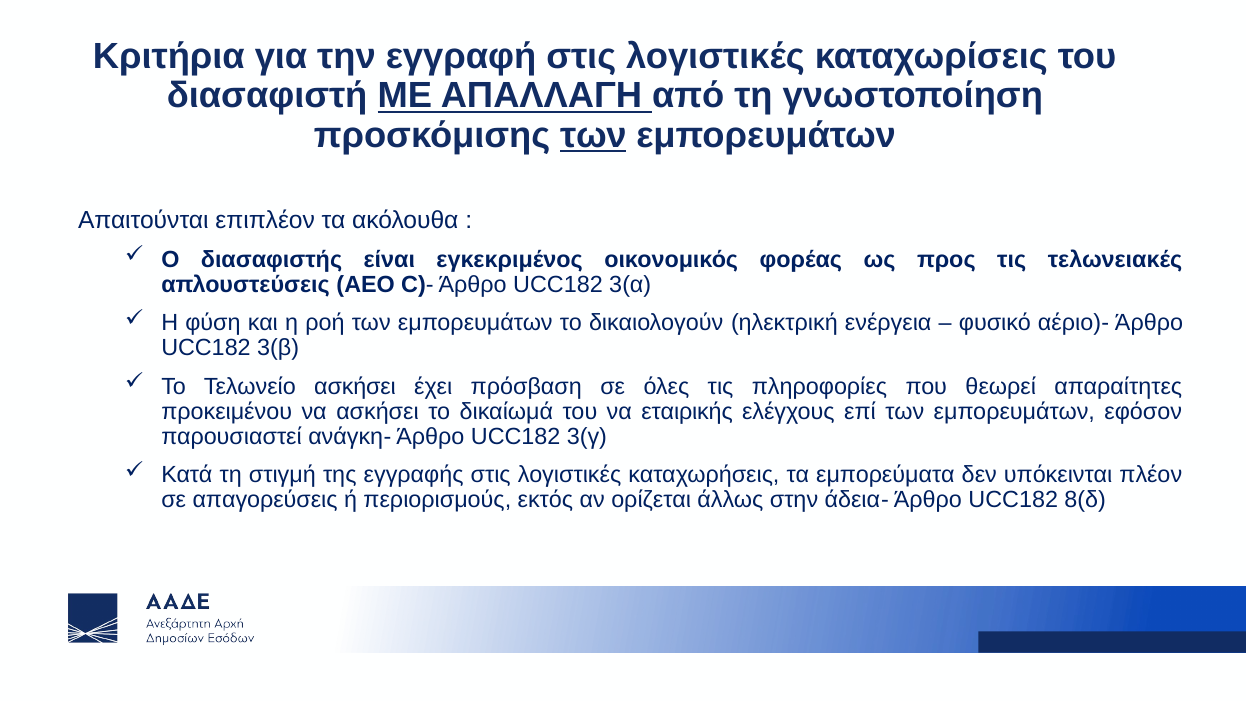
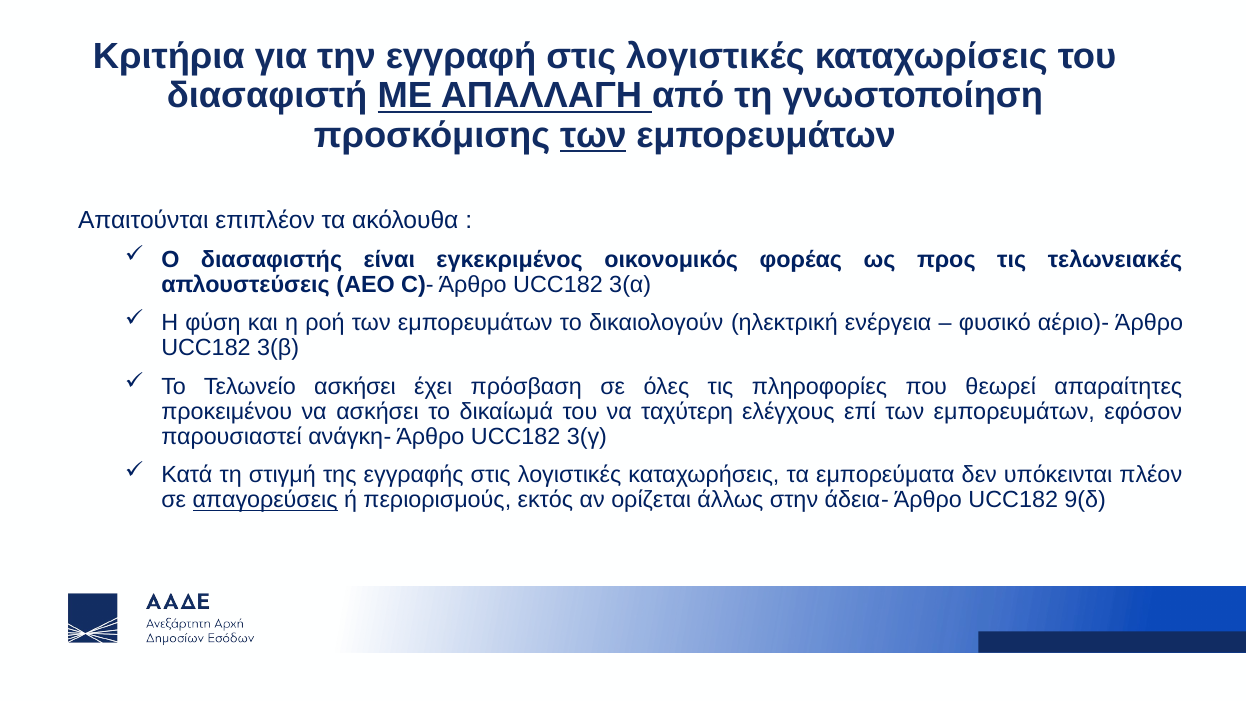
εταιρικής: εταιρικής -> ταχύτερη (687, 411)
απαγορεύσεις underline: none -> present (265, 500)
8(δ: 8(δ -> 9(δ (1085, 500)
